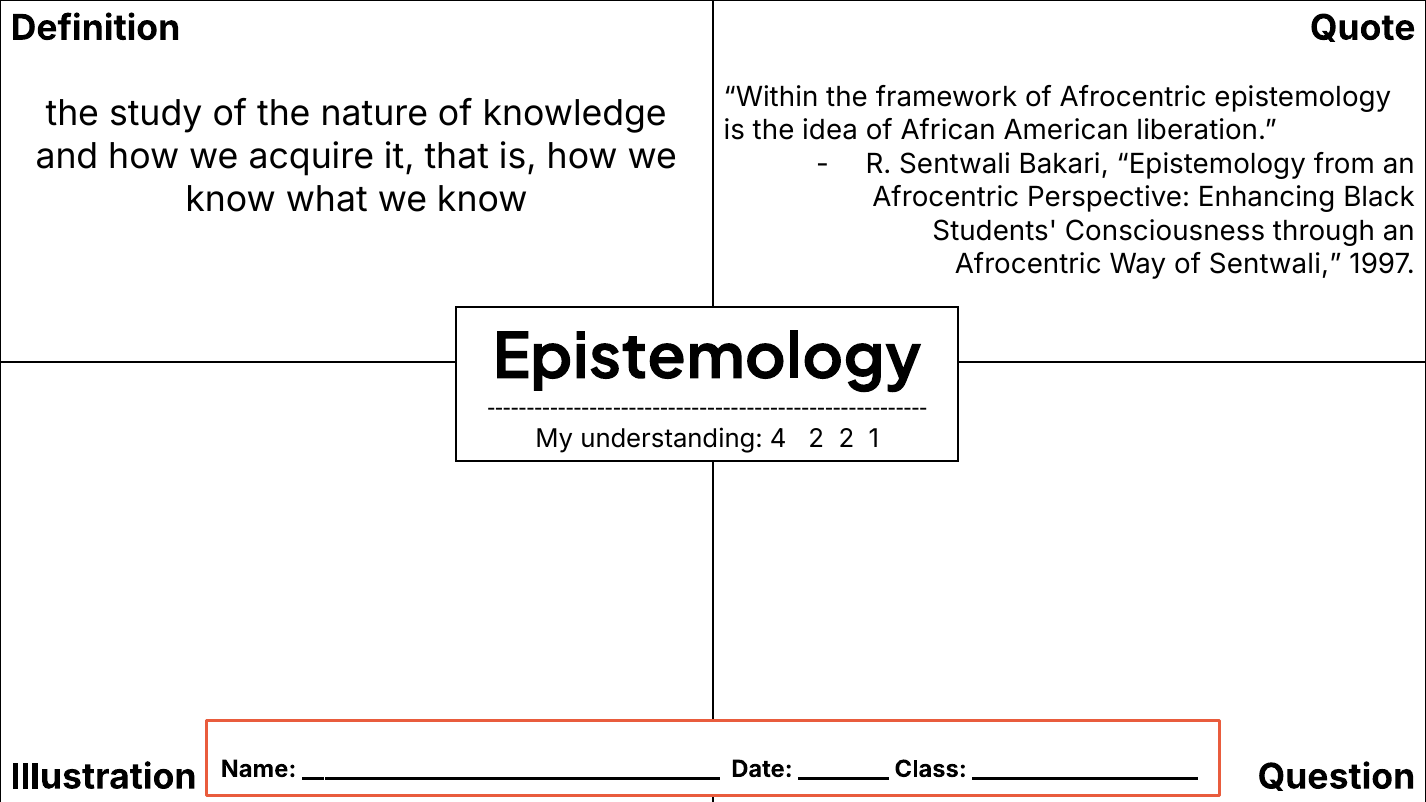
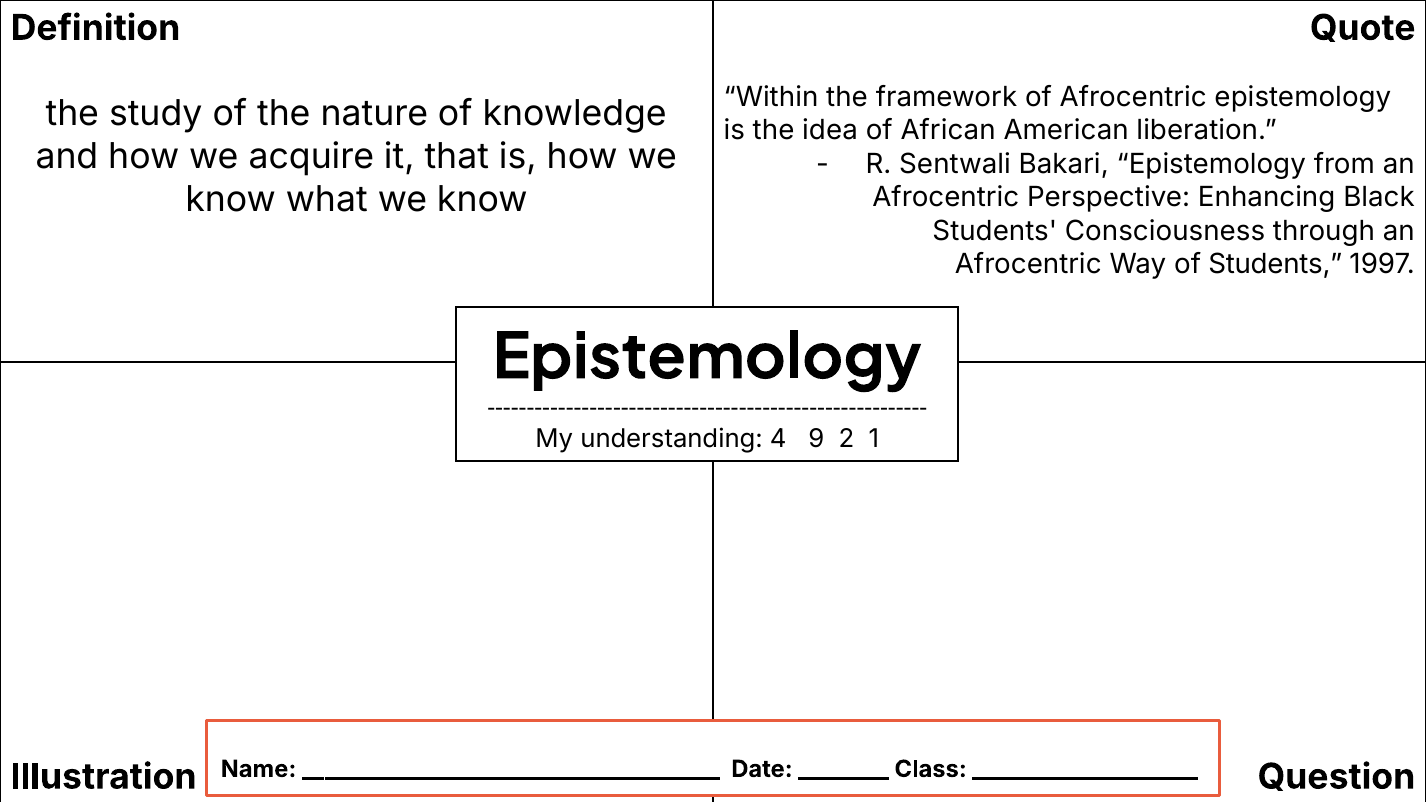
of Sentwali: Sentwali -> Students (1275, 265)
4 2: 2 -> 9 (816, 439)
